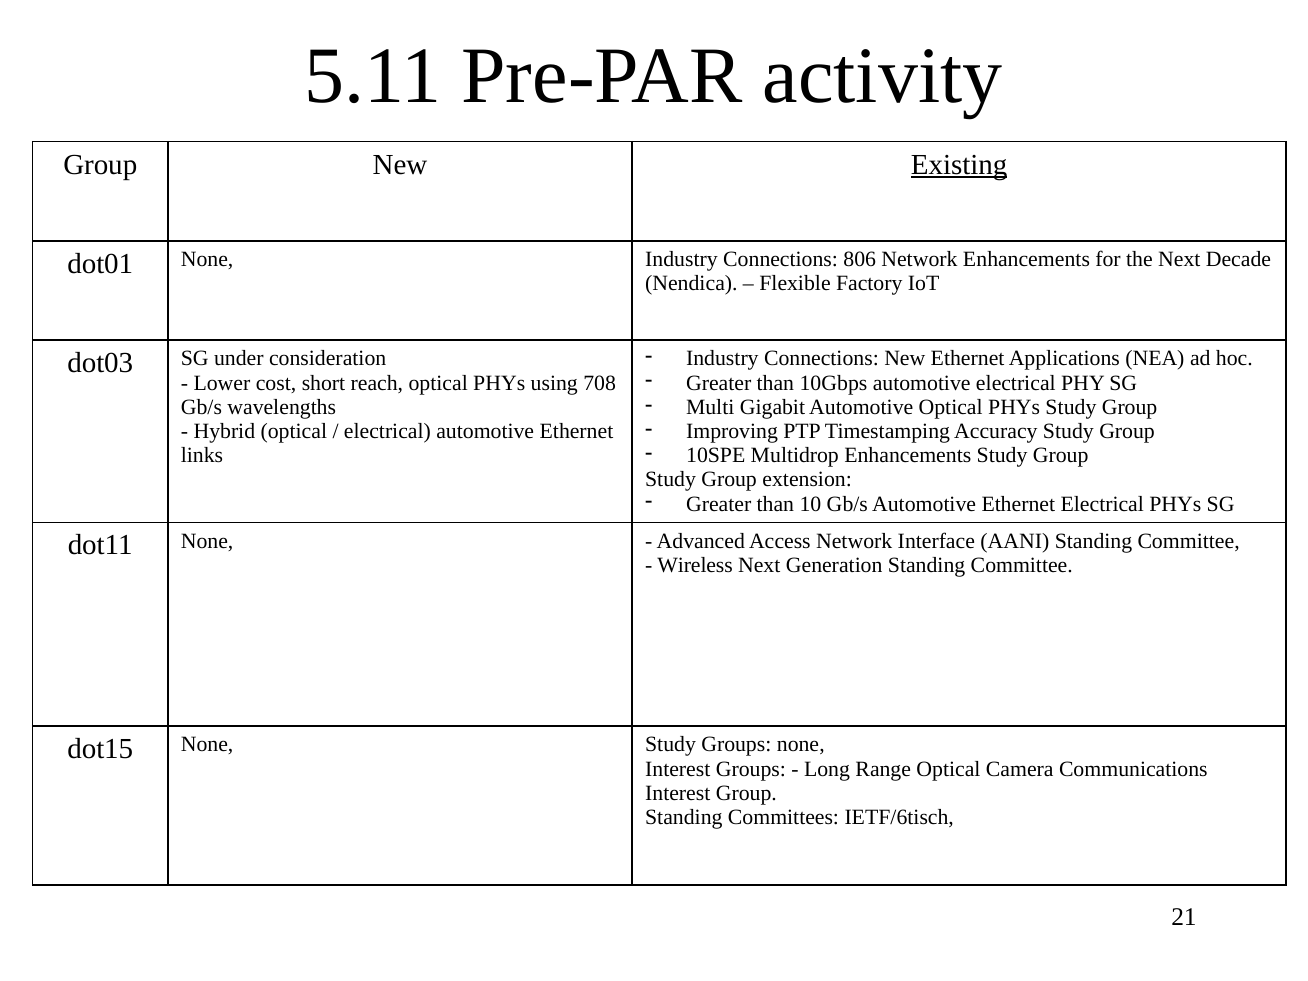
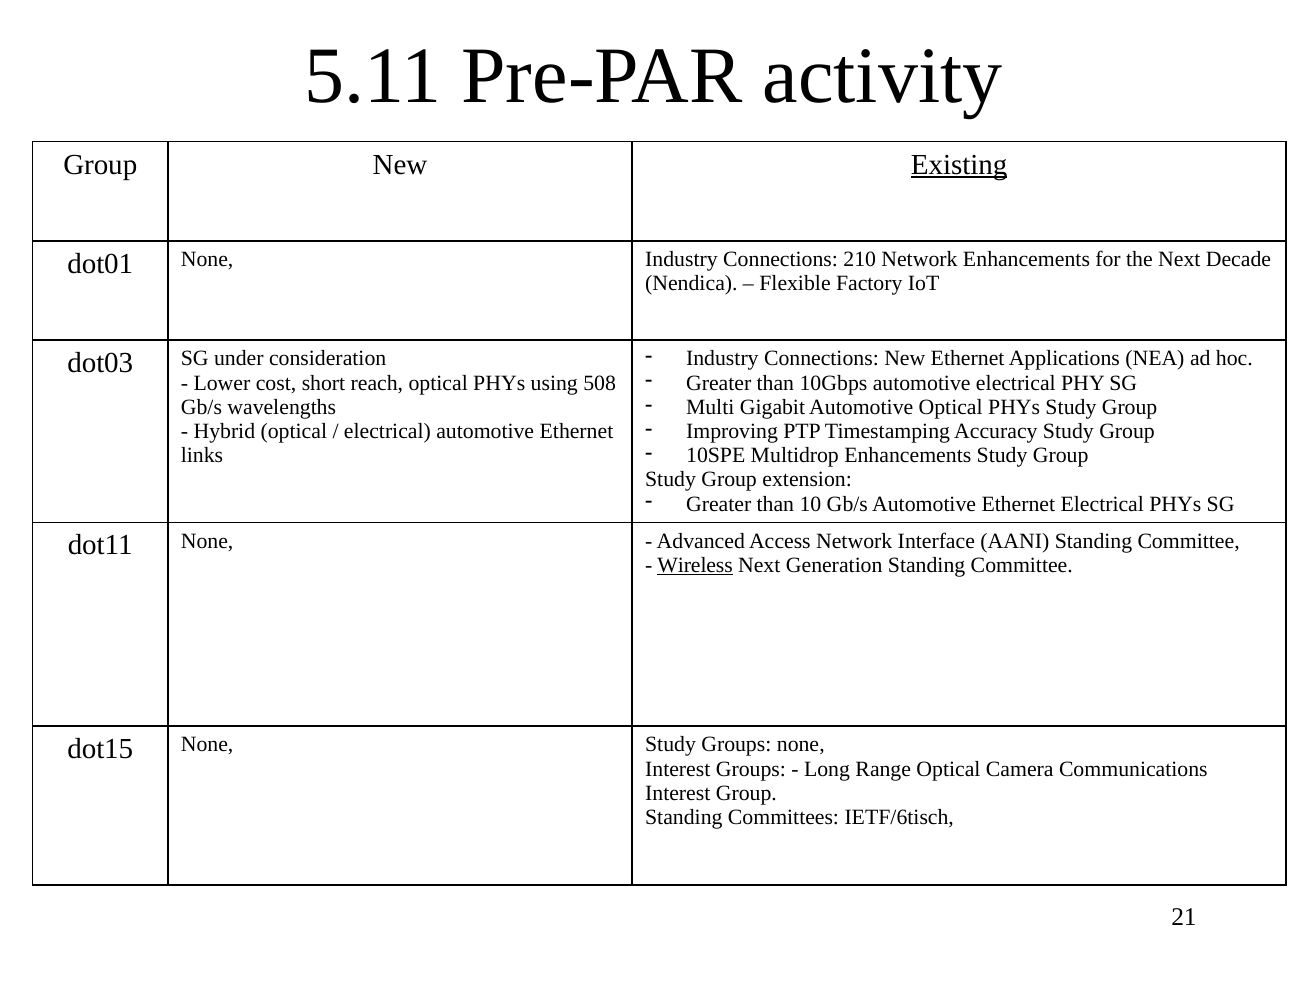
806: 806 -> 210 (860, 260)
708: 708 -> 508 (600, 383)
Wireless underline: none -> present (695, 565)
